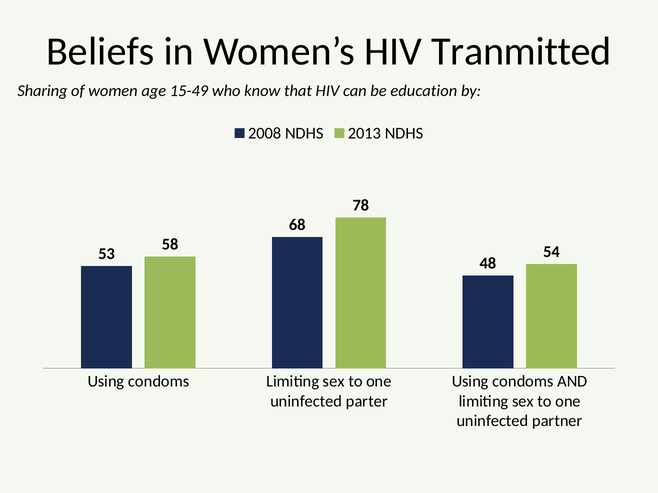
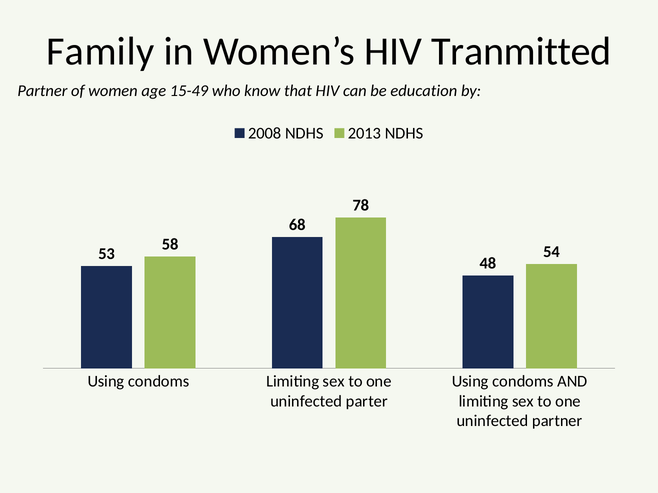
Beliefs: Beliefs -> Family (100, 51)
Sharing: Sharing -> Partner (42, 91)
